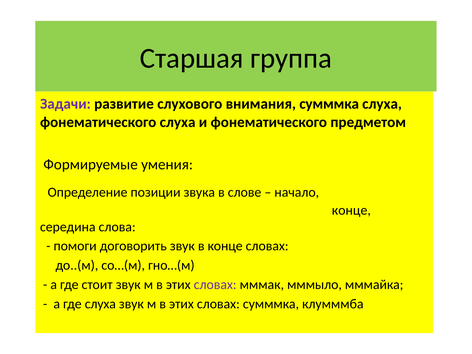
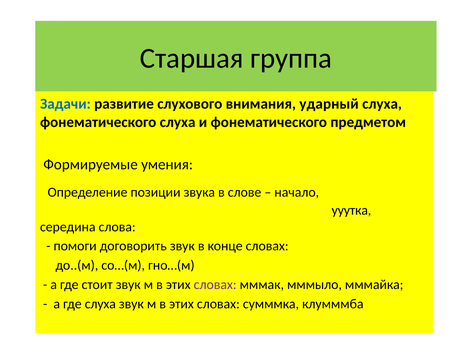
Задачи colour: purple -> blue (65, 104)
внимания сумммка: сумммка -> ударный (329, 104)
конце: конце -> ууутка (351, 210)
